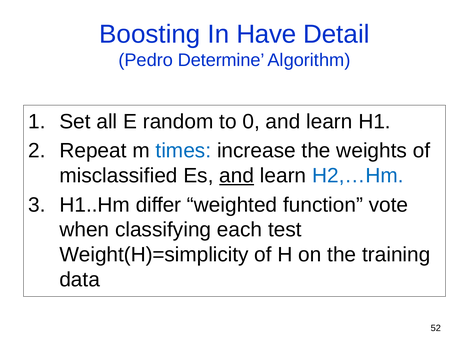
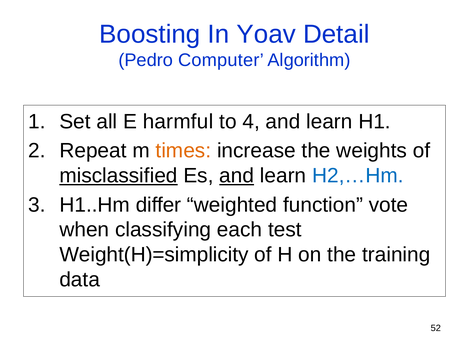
Have: Have -> Yoav (266, 34)
Determine: Determine -> Computer (221, 60)
random: random -> harmful (178, 122)
0: 0 -> 4 (251, 122)
times colour: blue -> orange (183, 151)
misclassified underline: none -> present (118, 176)
